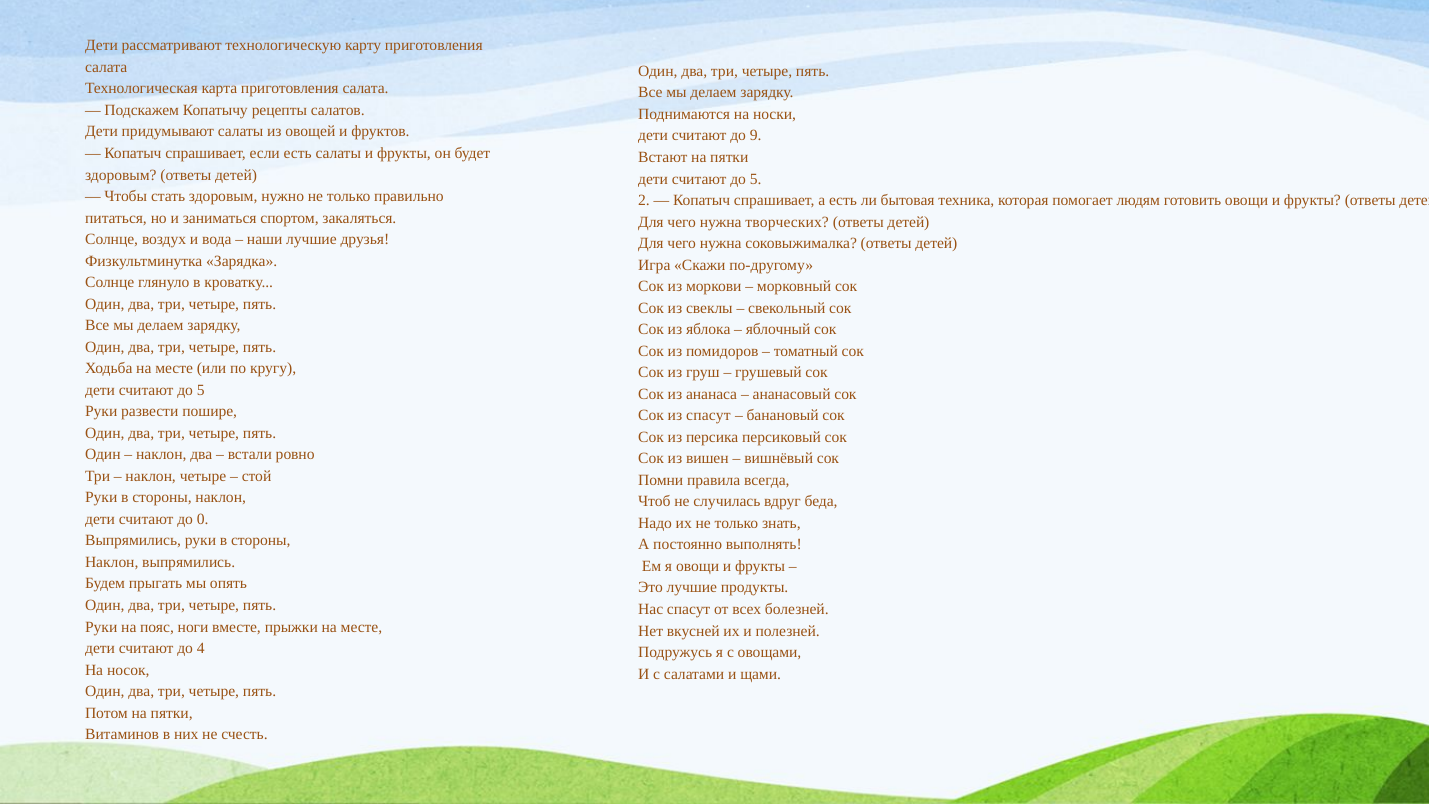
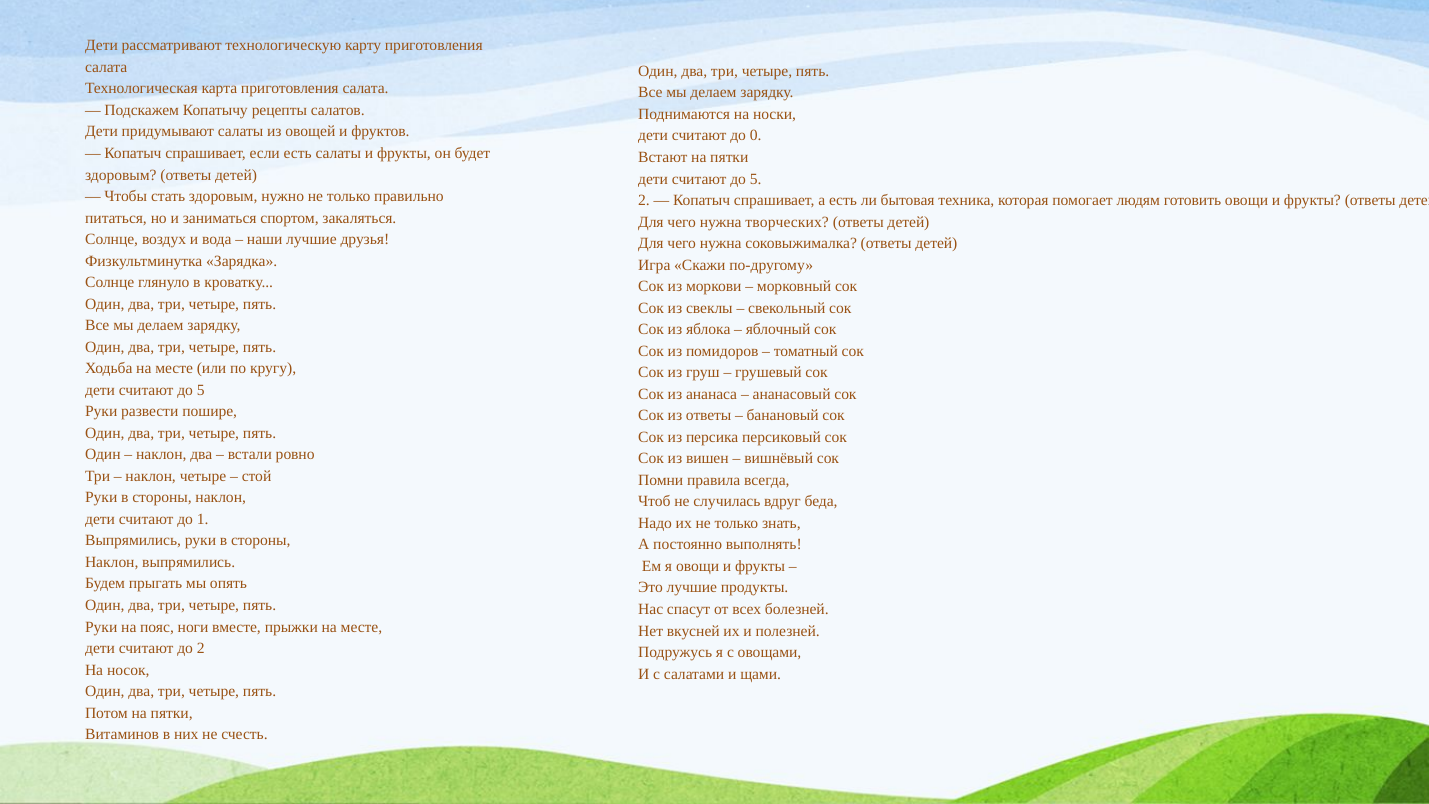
9: 9 -> 0 (756, 136)
из спасут: спасут -> ответы (709, 416)
0: 0 -> 1 (203, 519)
до 4: 4 -> 2 (201, 648)
